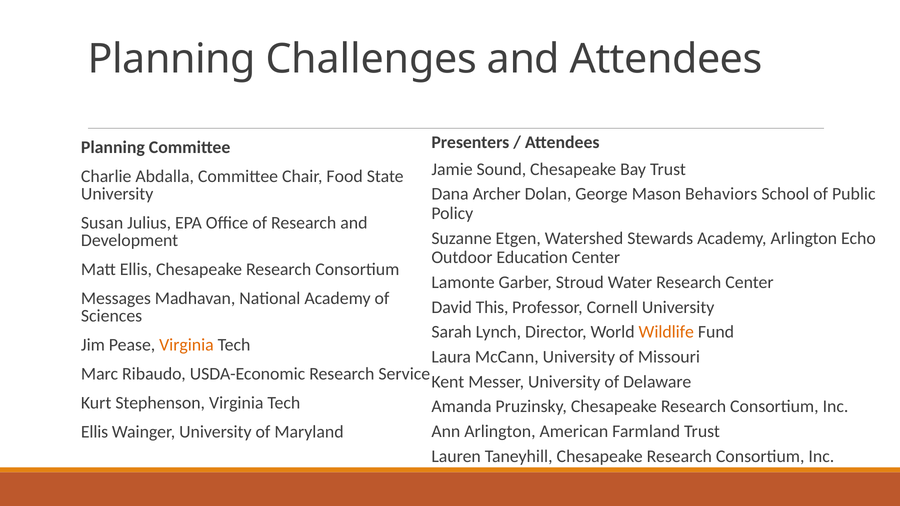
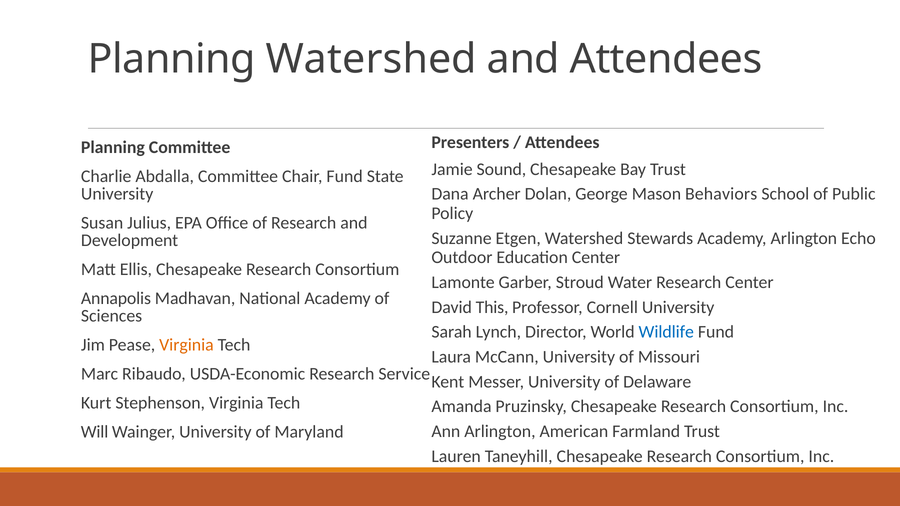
Planning Challenges: Challenges -> Watershed (371, 59)
Chair Food: Food -> Fund (345, 177)
Messages: Messages -> Annapolis (116, 298)
Wildlife colour: orange -> blue (666, 332)
Ellis: Ellis -> Will (95, 432)
